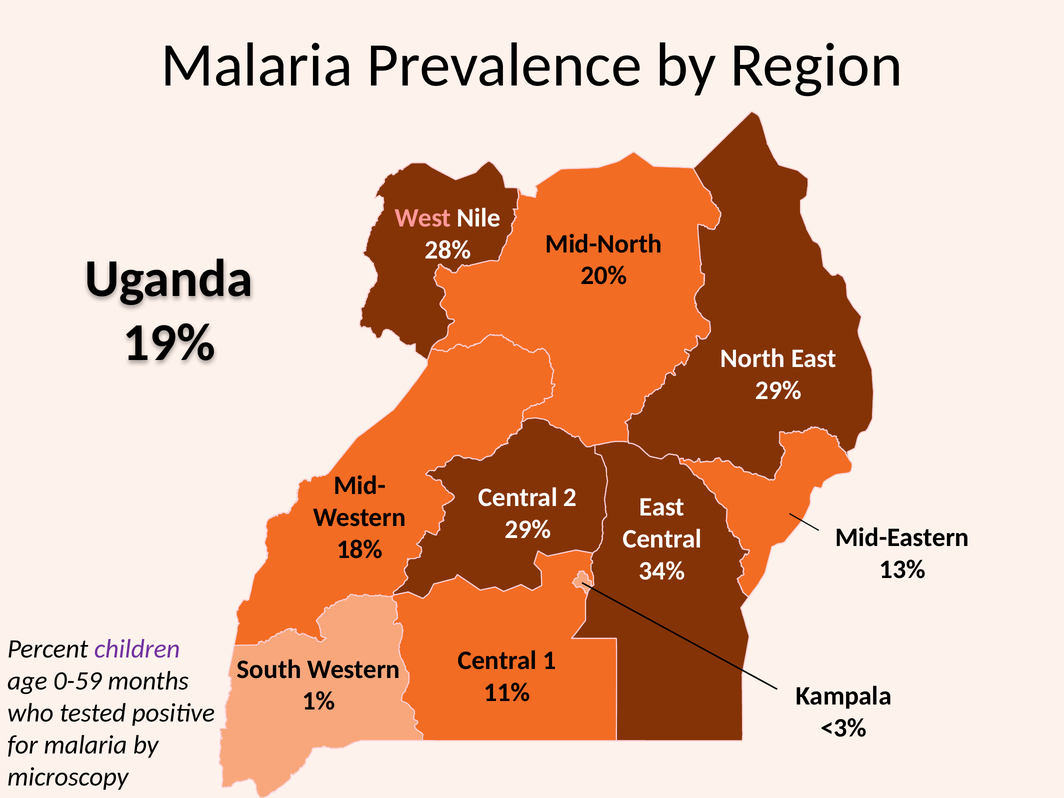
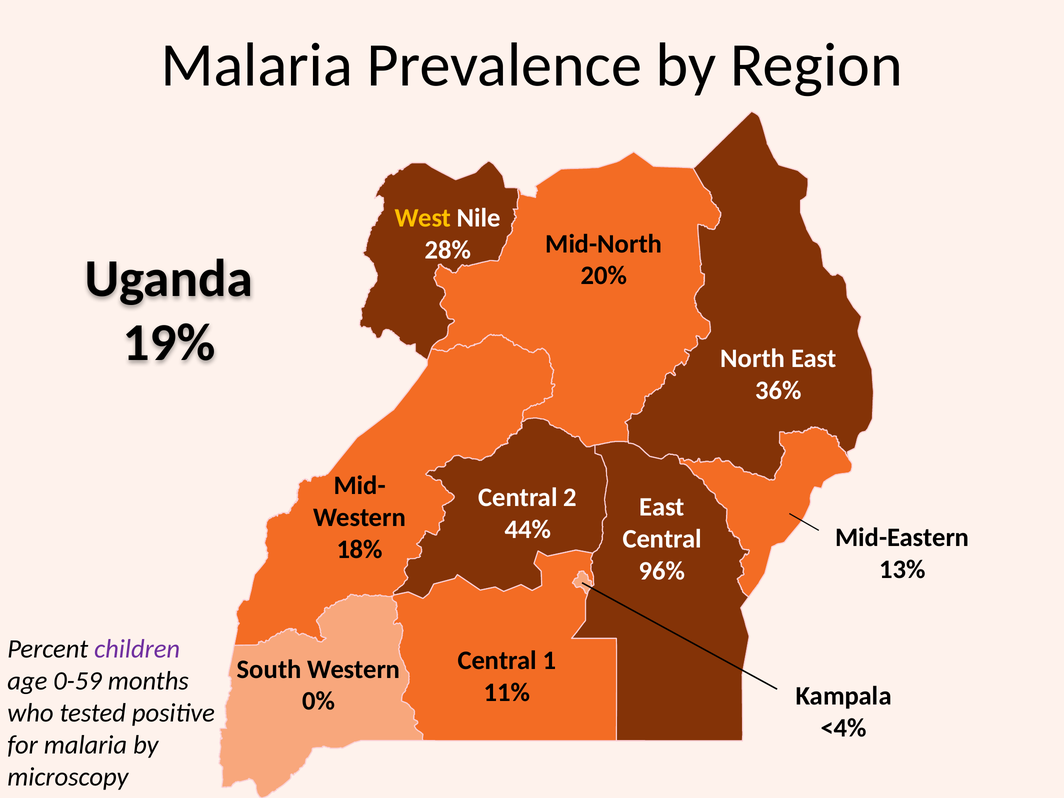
West colour: pink -> yellow (423, 218)
29%: 29% -> 36% (778, 391)
29%: 29% -> 44% (528, 529)
34%: 34% -> 96% (662, 571)
1%: 1% -> 0% (319, 701)
<3%: <3% -> <4% (844, 728)
